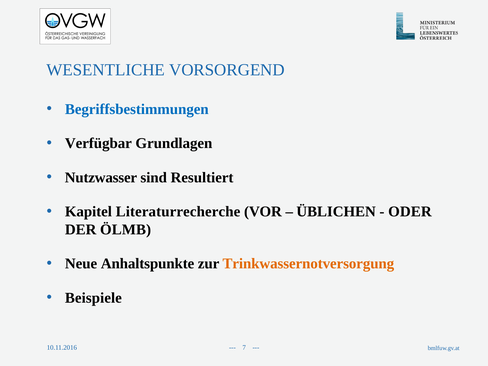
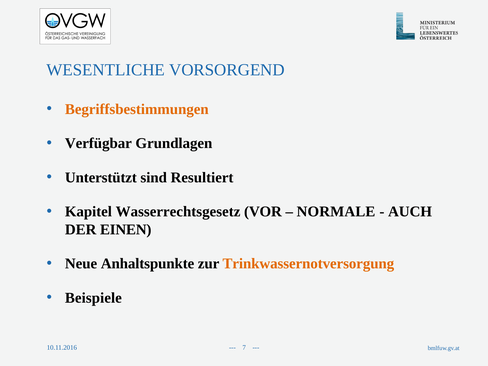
Begriffsbestimmungen colour: blue -> orange (137, 109)
Nutzwasser: Nutzwasser -> Unterstützt (101, 177)
Literaturrecherche: Literaturrecherche -> Wasserrechtsgesetz (178, 212)
ÜBLICHEN: ÜBLICHEN -> NORMALE (336, 212)
ODER: ODER -> AUCH (410, 212)
ÖLMB: ÖLMB -> EINEN (126, 230)
